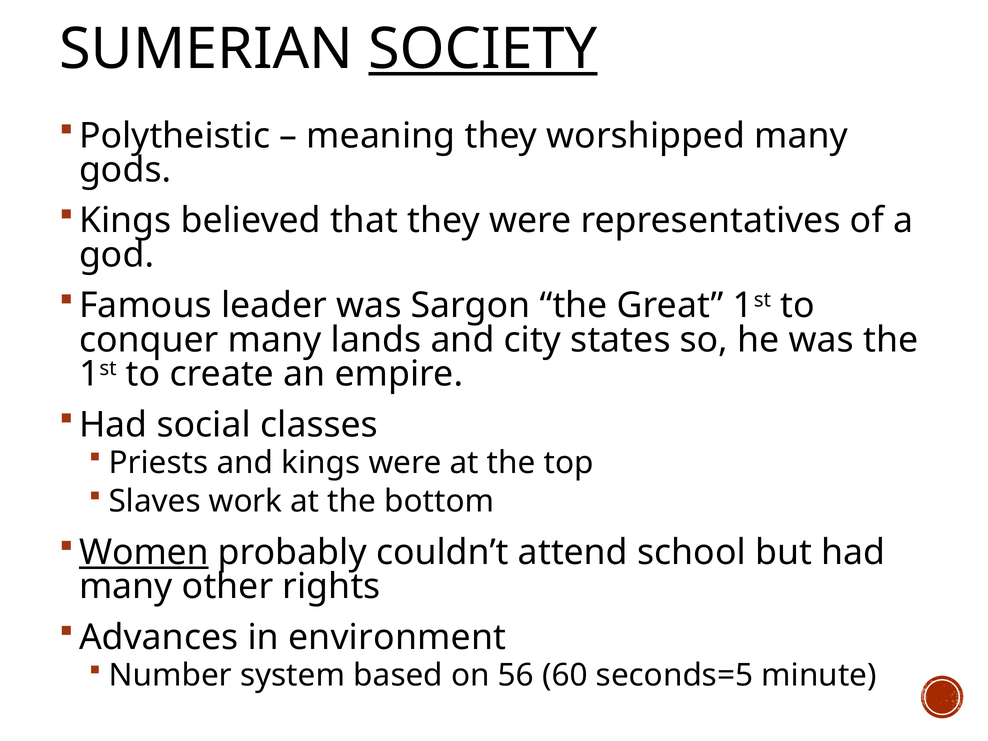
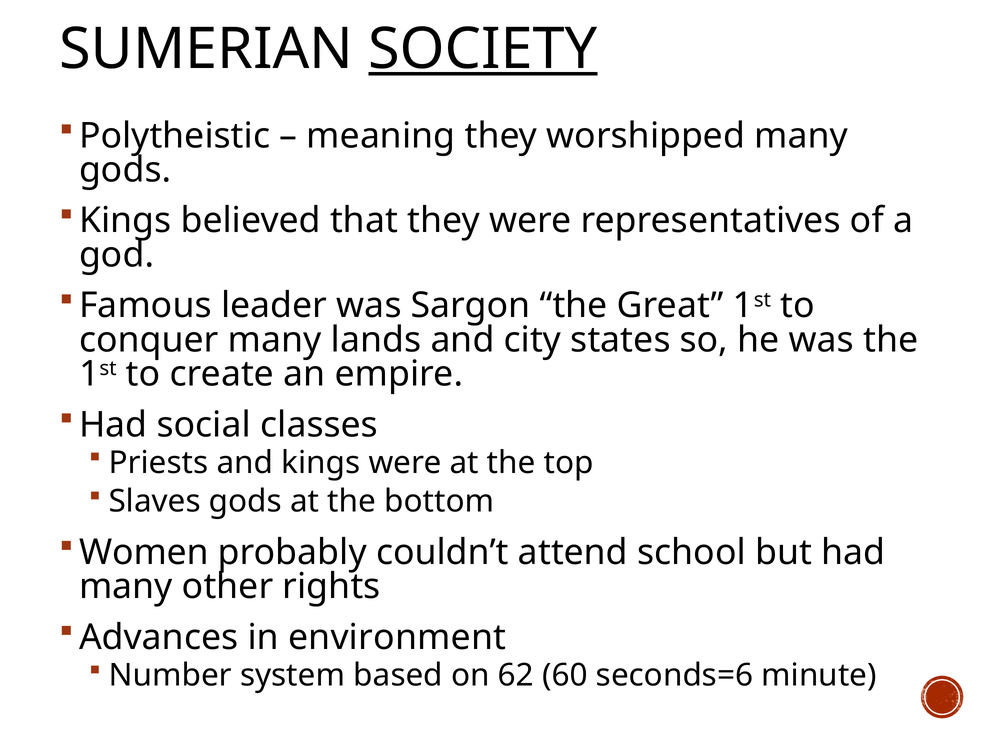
Slaves work: work -> gods (245, 501)
Women underline: present -> none (144, 552)
56: 56 -> 62 (516, 675)
seconds=5: seconds=5 -> seconds=6 (675, 675)
